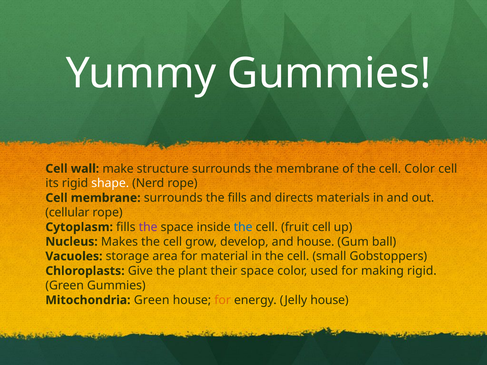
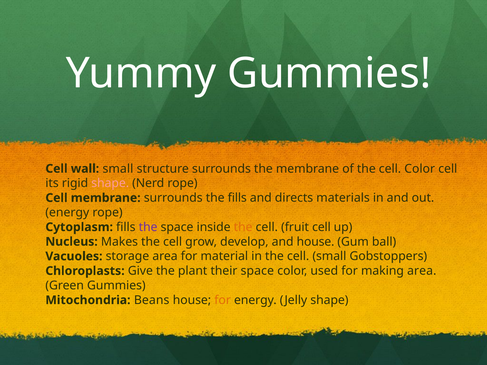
wall make: make -> small (118, 169)
shape colour: white -> pink (110, 183)
cellular: cellular -> energy (67, 213)
the colour: blue -> orange (243, 227)
making rigid: rigid -> area (422, 271)
Mitochondria Green: Green -> Beans (152, 300)
Jelly house: house -> shape (329, 300)
